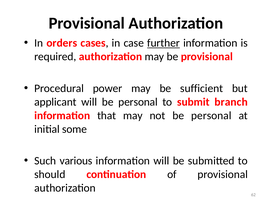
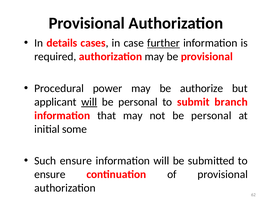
orders: orders -> details (62, 43)
sufficient: sufficient -> authorize (202, 88)
will underline: none -> present (89, 102)
Such various: various -> ensure (76, 161)
should: should -> ensure (50, 174)
